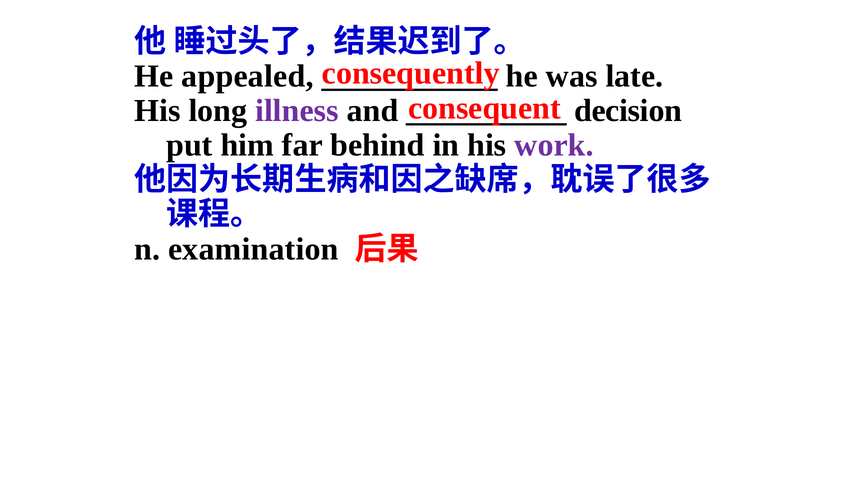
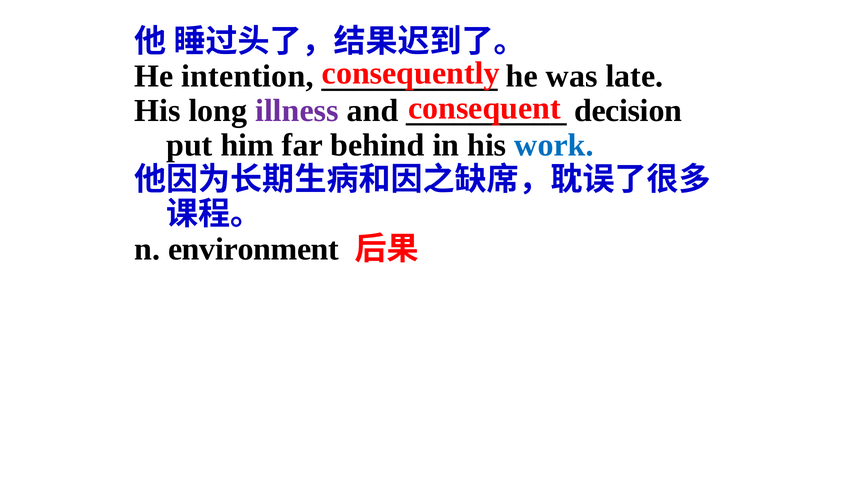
appealed: appealed -> intention (248, 76)
work colour: purple -> blue (554, 145)
examination: examination -> environment (254, 249)
